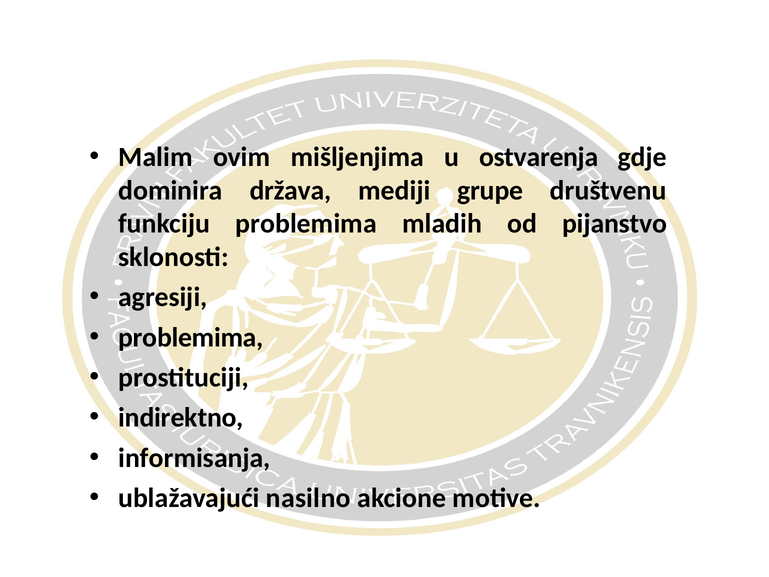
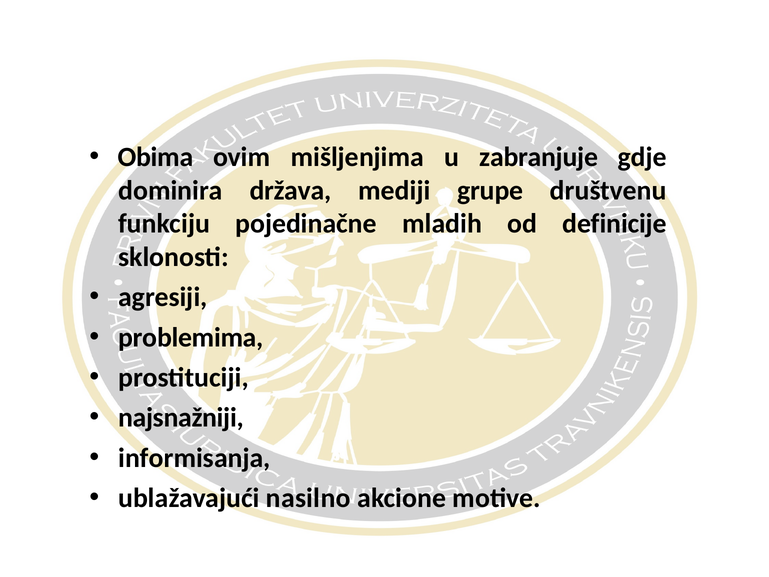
Malim: Malim -> Obima (156, 157)
ostvarenja: ostvarenja -> zabranjuje (539, 157)
funkciju problemima: problemima -> pojedinačne (306, 224)
pijanstvo: pijanstvo -> definicije (615, 224)
indirektno: indirektno -> najsnažniji (181, 418)
